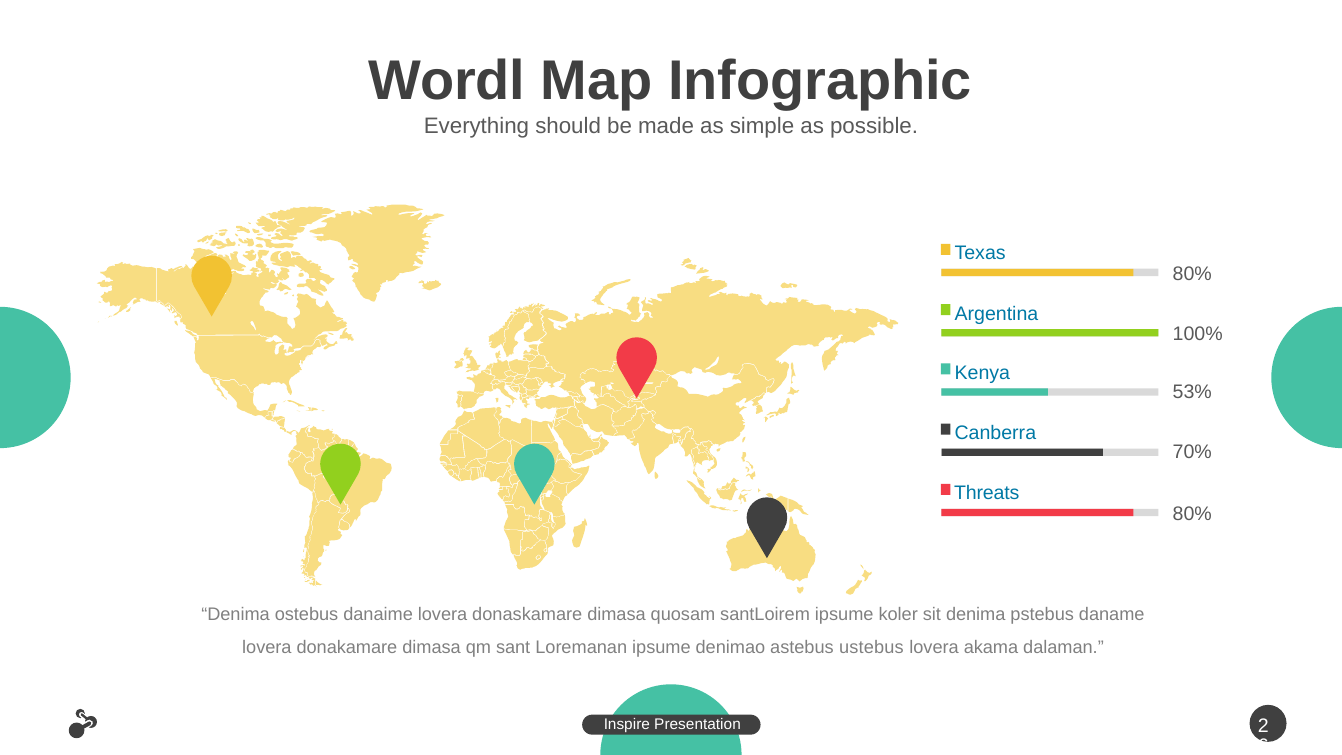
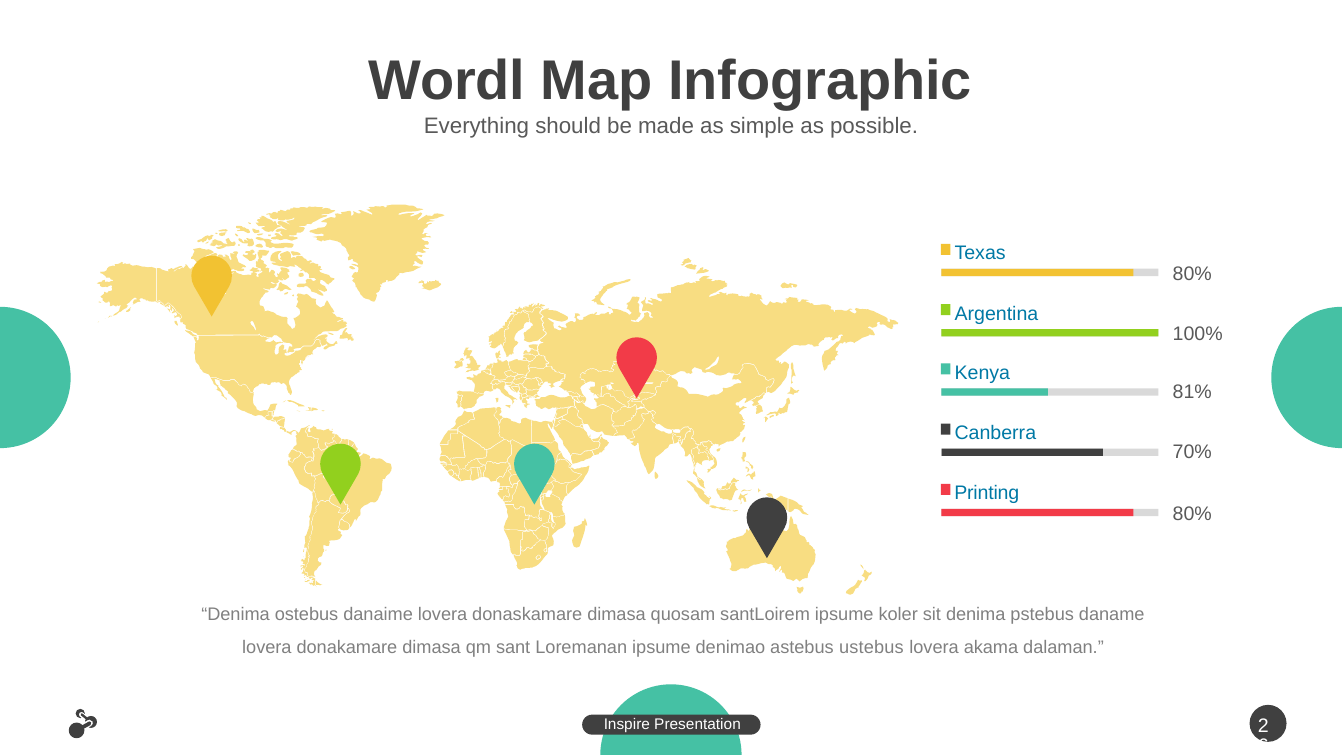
53%: 53% -> 81% (1192, 392)
Threats: Threats -> Printing (987, 493)
